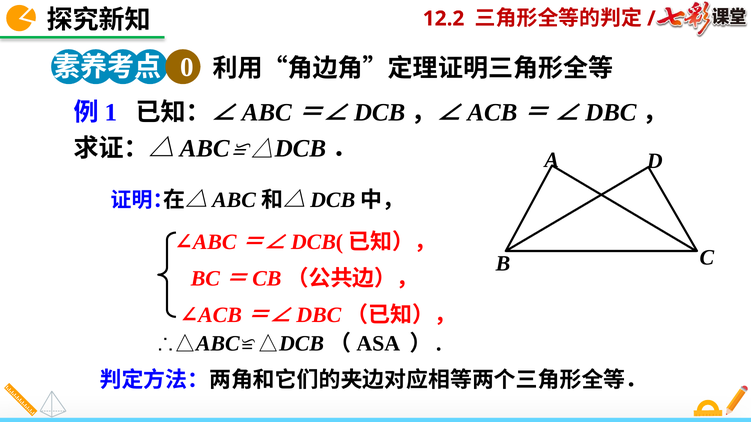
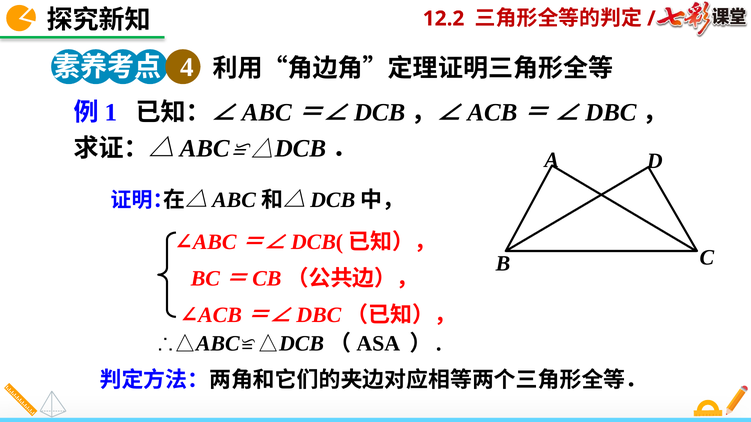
0: 0 -> 4 (187, 67)
